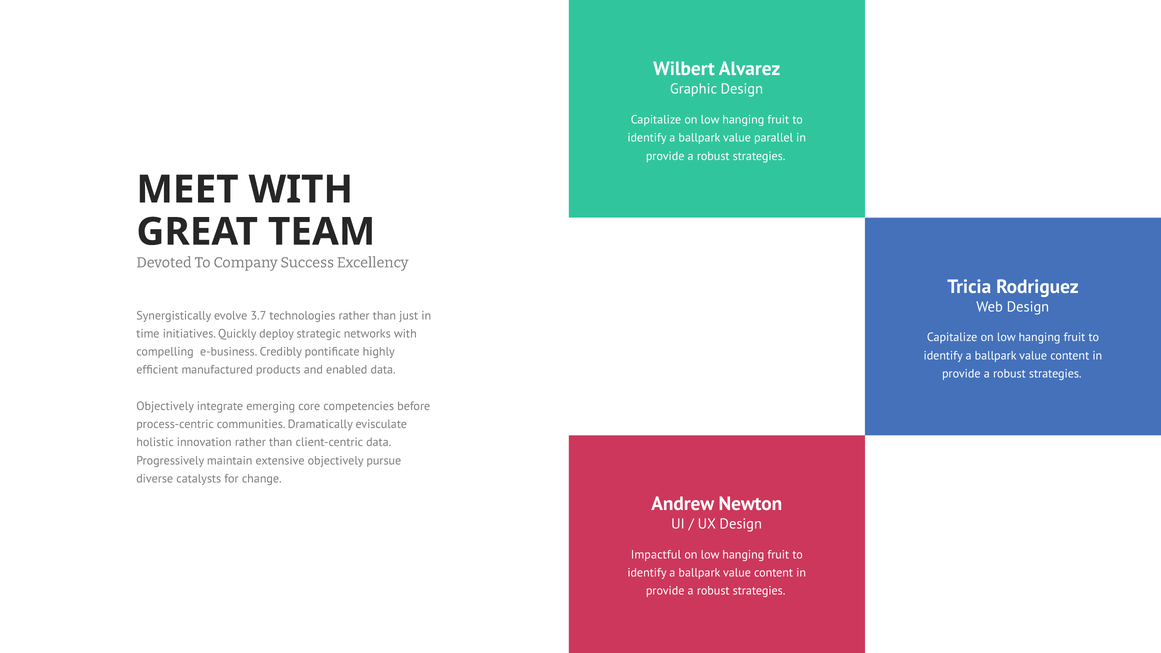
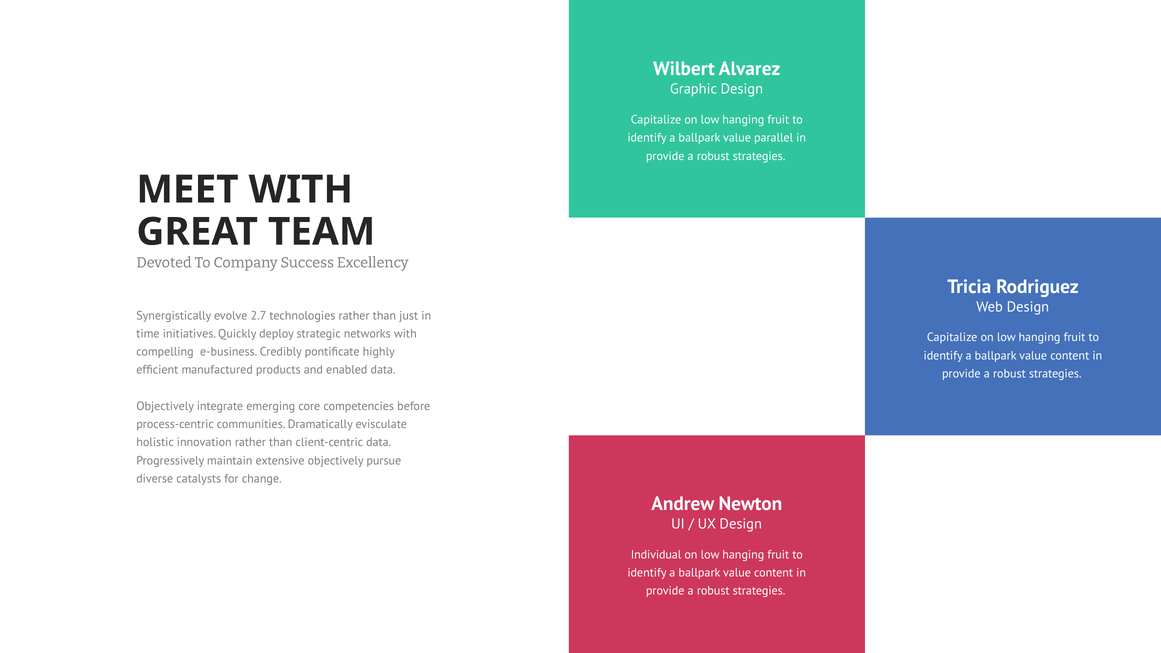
3.7: 3.7 -> 2.7 (258, 316)
Impactful: Impactful -> Individual (656, 555)
